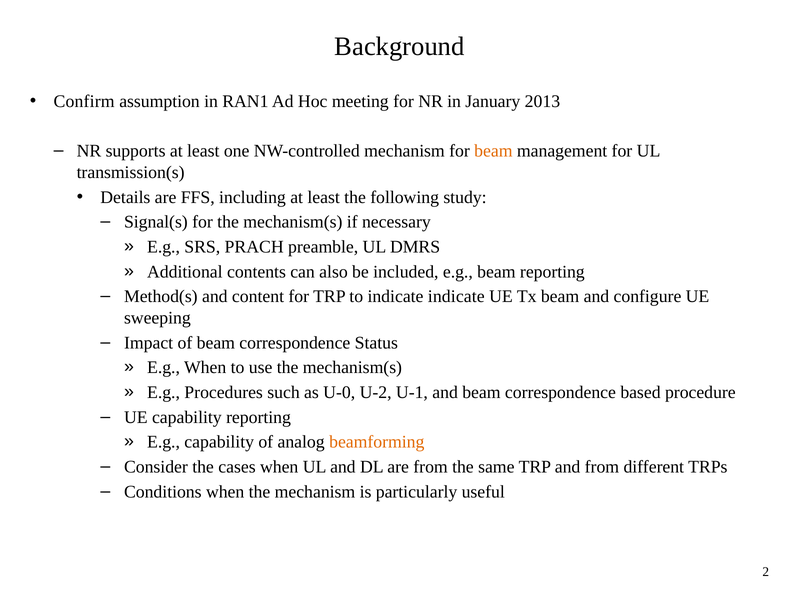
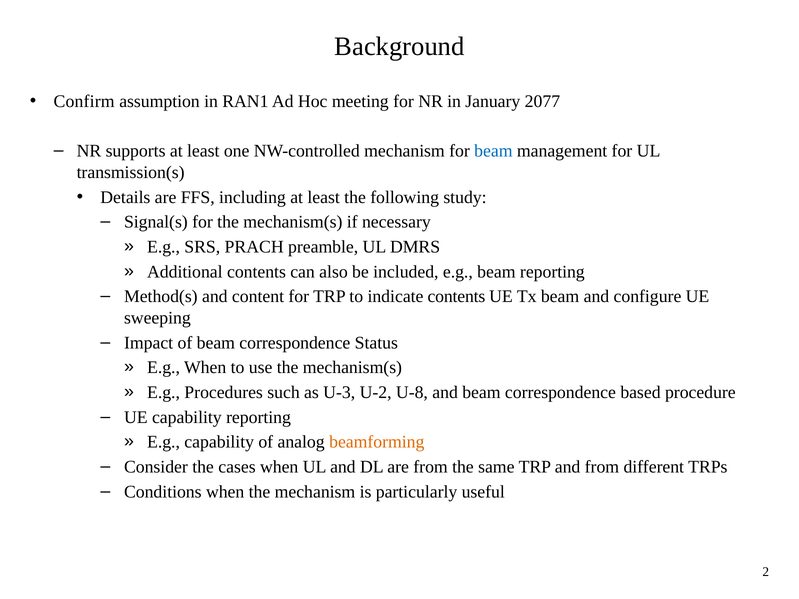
2013: 2013 -> 2077 (542, 102)
beam colour: orange -> blue (493, 151)
indicate indicate: indicate -> contents (456, 297)
U-0: U-0 -> U-3 (339, 393)
U-1: U-1 -> U-8 (412, 393)
